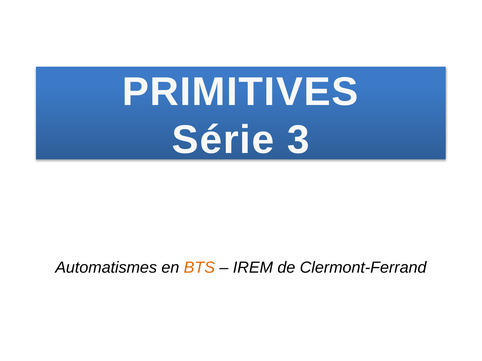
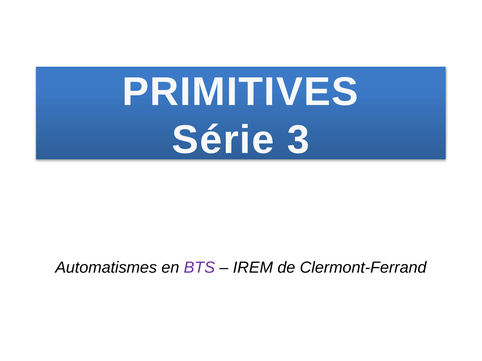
BTS colour: orange -> purple (199, 268)
